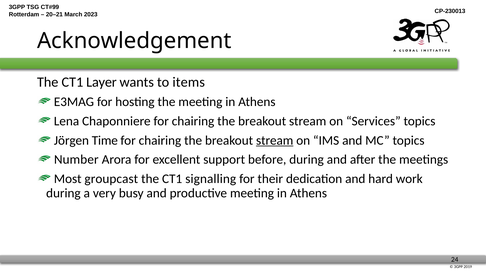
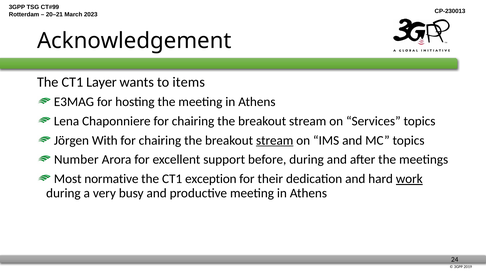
Time: Time -> With (105, 141)
groupcast: groupcast -> normative (111, 179)
signalling: signalling -> exception (211, 179)
work underline: none -> present (409, 179)
